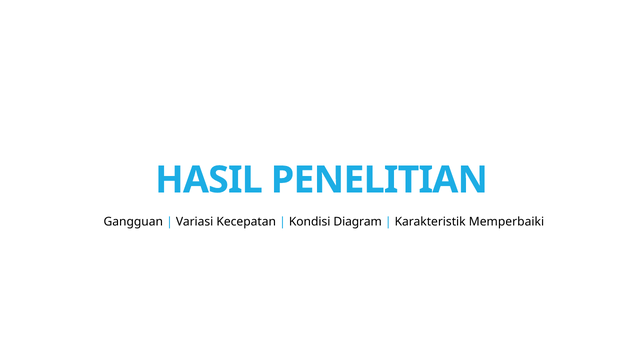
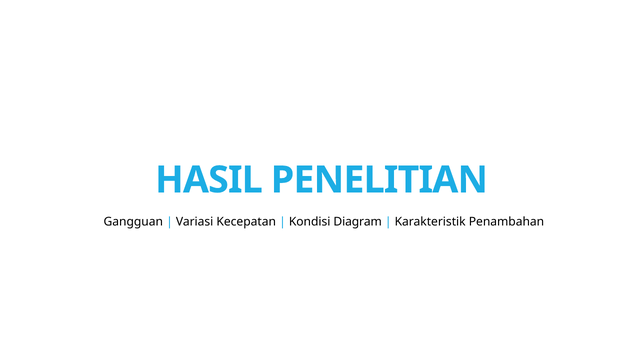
Memperbaiki: Memperbaiki -> Penambahan (506, 222)
